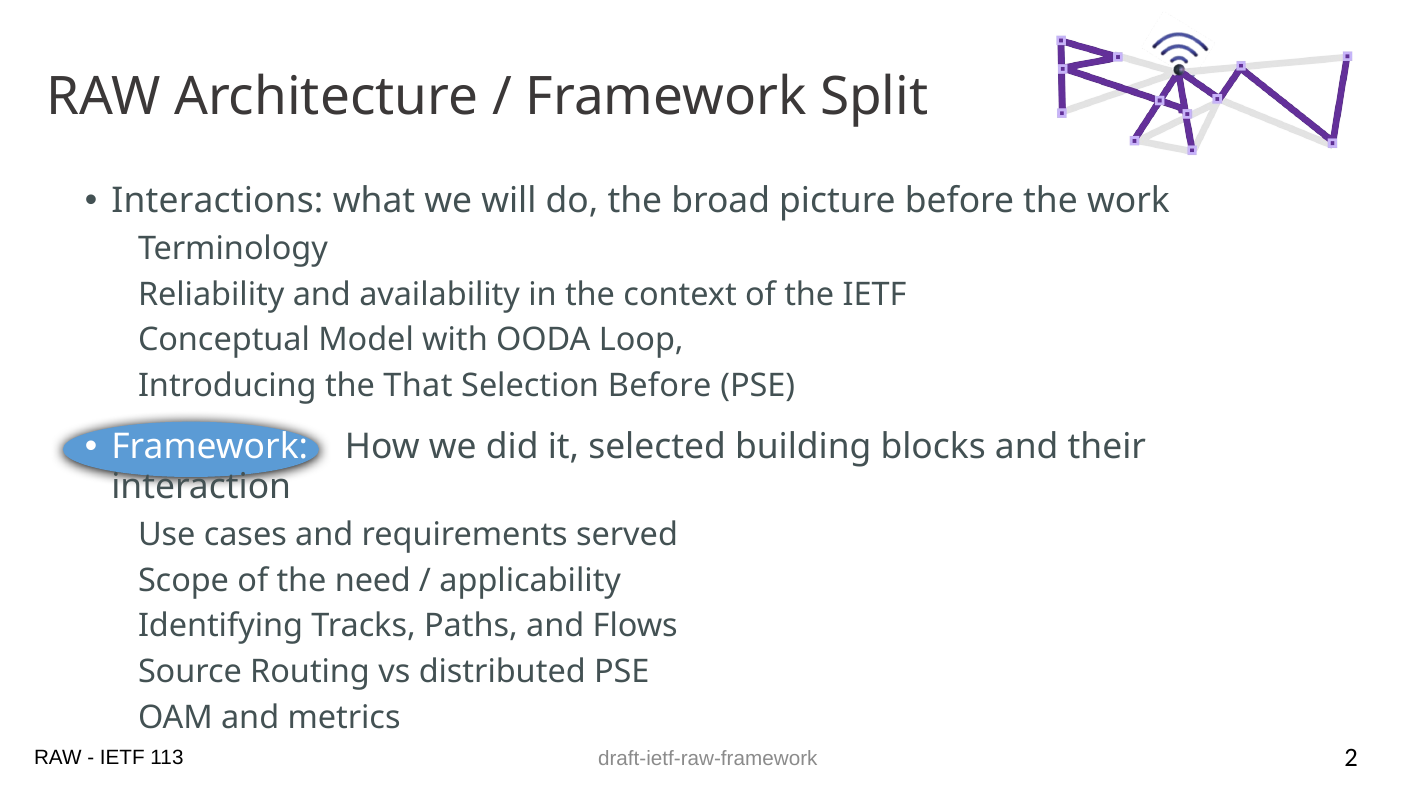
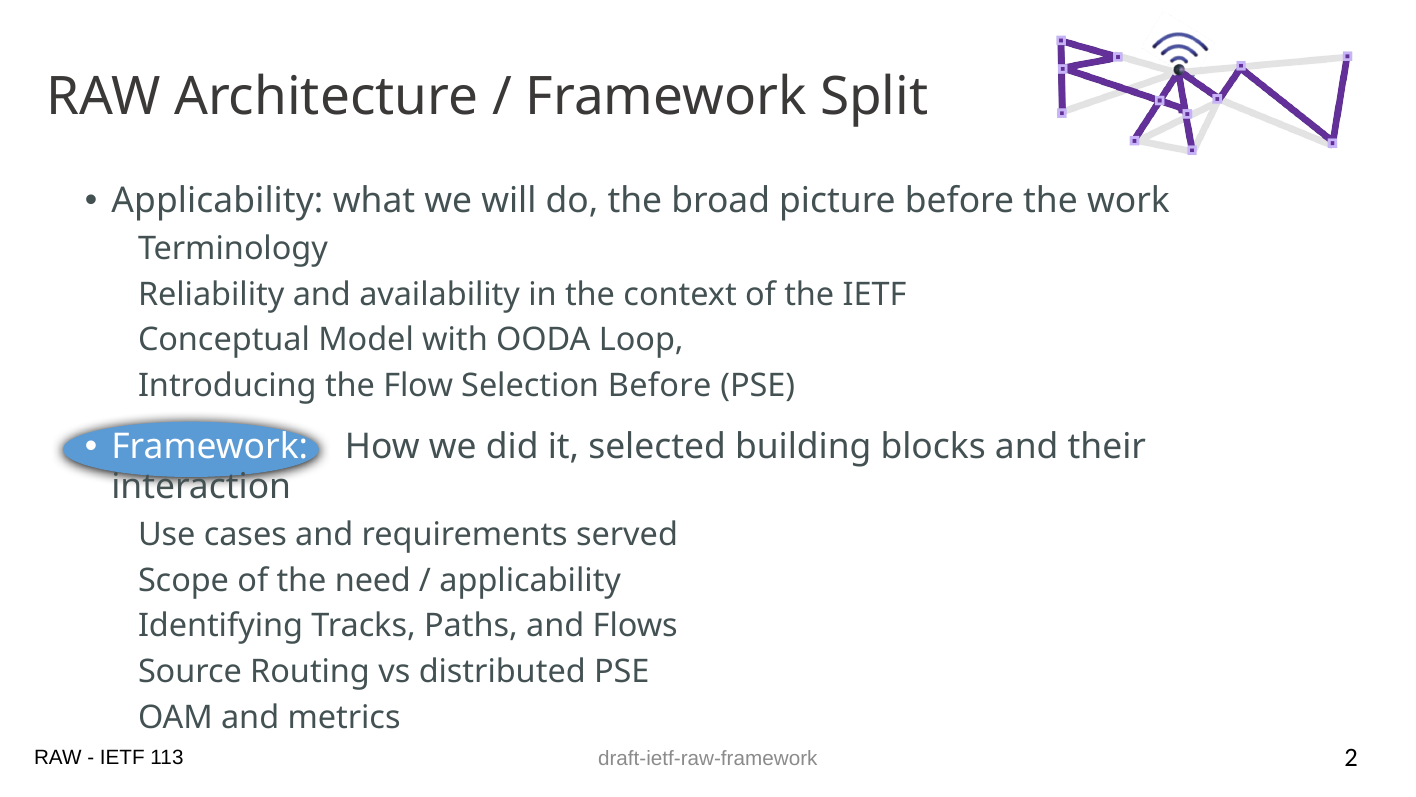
Interactions: Interactions -> Applicability (217, 201)
That: That -> Flow (418, 386)
